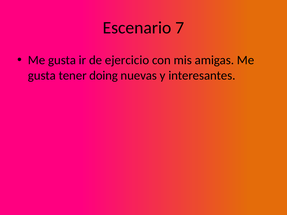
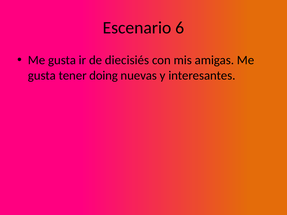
7: 7 -> 6 (180, 28)
ejercicio: ejercicio -> diecisiés (127, 60)
